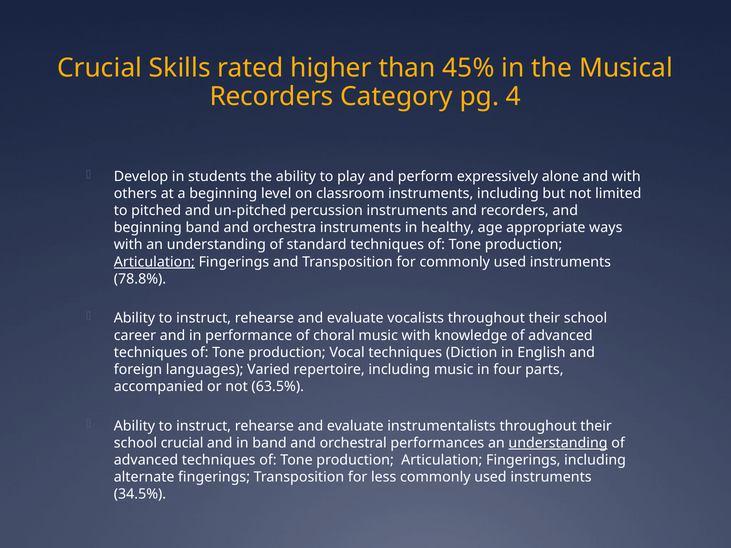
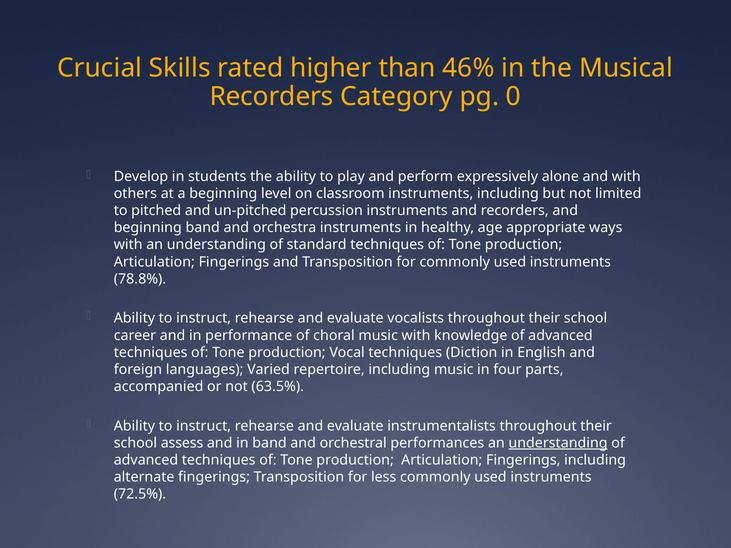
45%: 45% -> 46% (468, 68)
4: 4 -> 0 (514, 96)
Articulation underline: present -> none (154, 262)
school crucial: crucial -> assess (182, 443)
34.5%: 34.5% -> 72.5% (140, 494)
